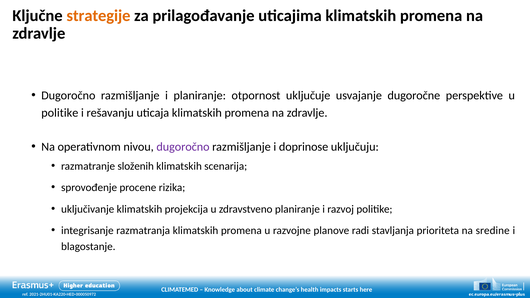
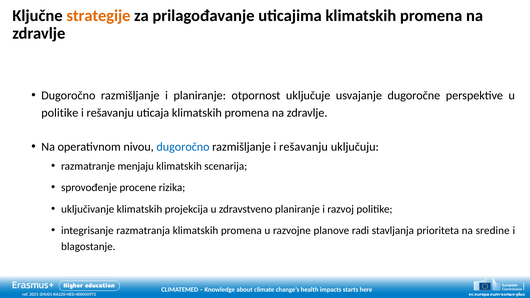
dugoročno colour: purple -> blue (183, 147)
razmišljanje i doprinose: doprinose -> rešavanju (303, 147)
složenih: složenih -> menjaju (136, 166)
